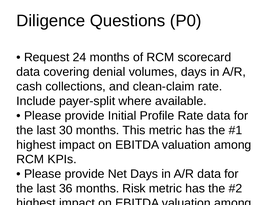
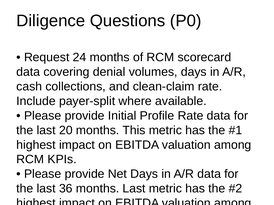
30: 30 -> 20 (66, 131)
months Risk: Risk -> Last (134, 189)
